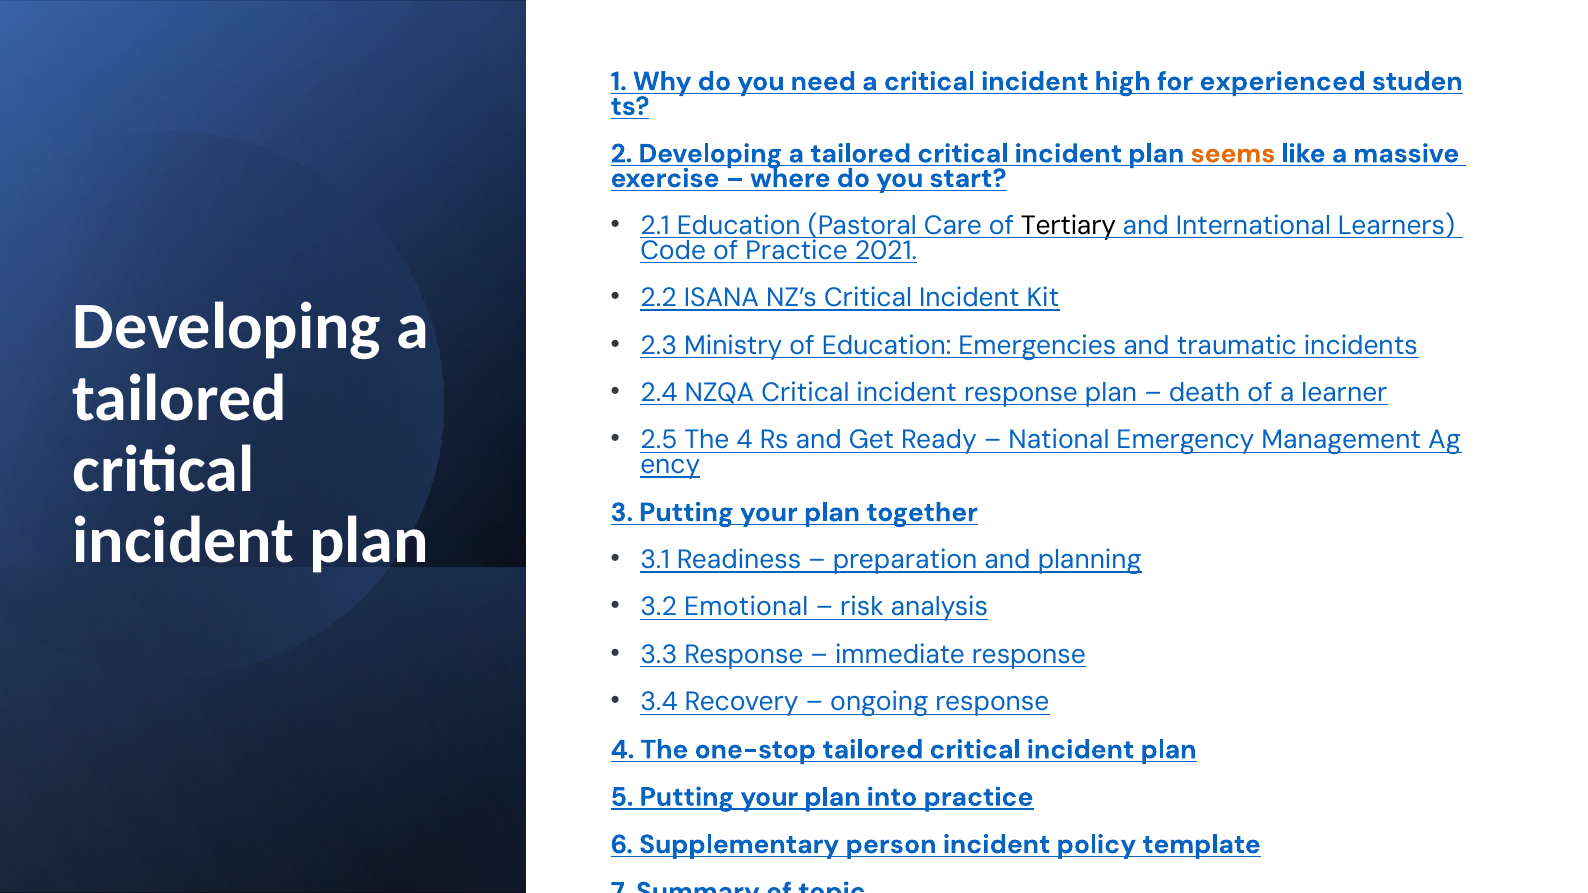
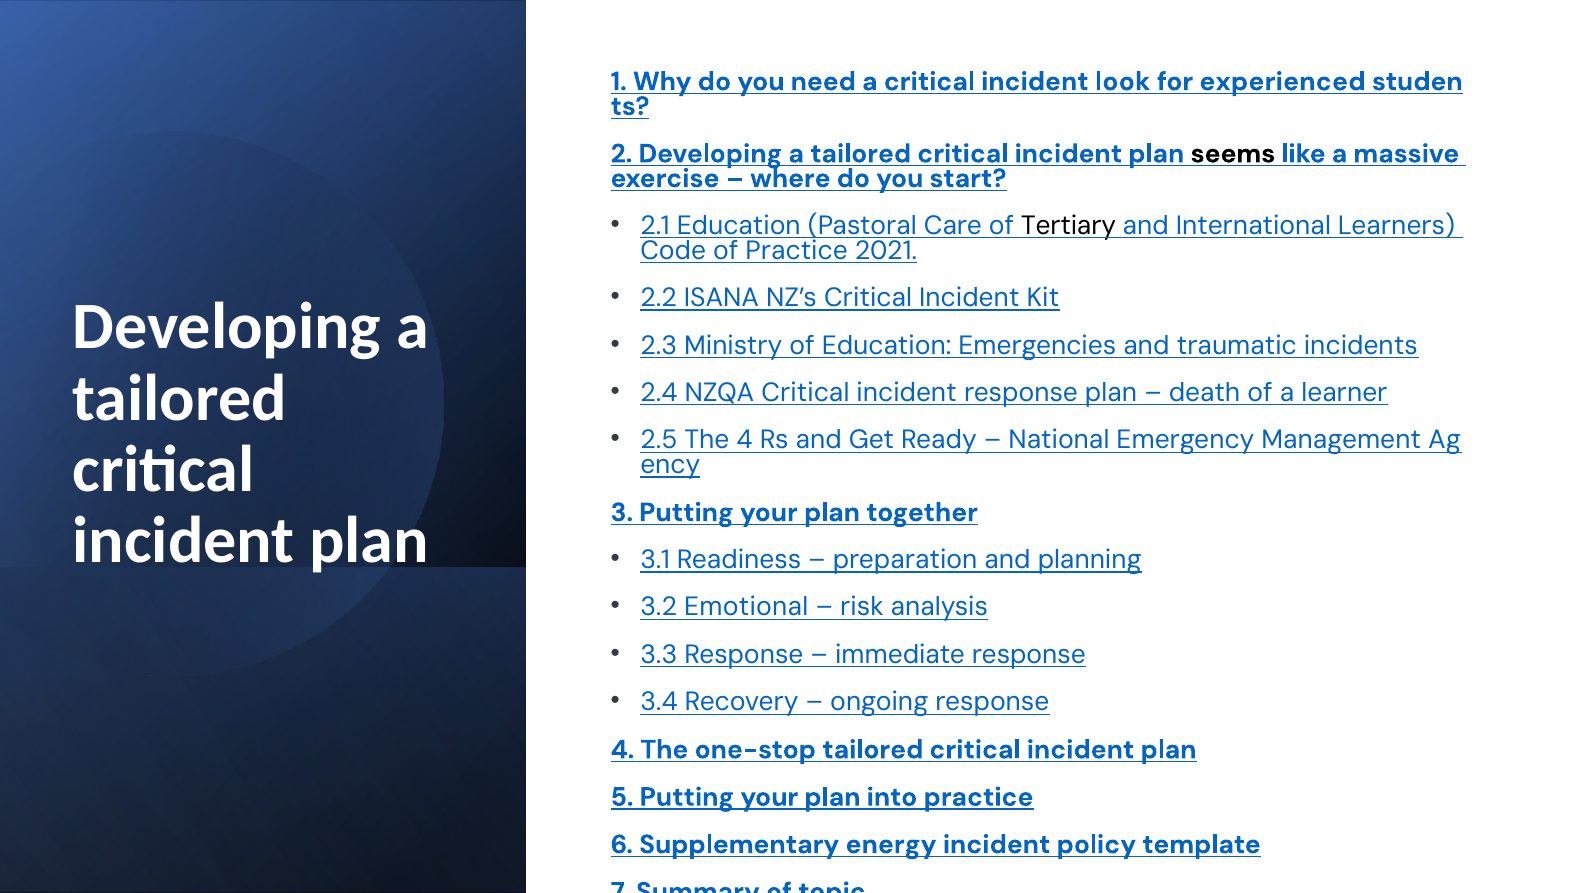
high: high -> look (1123, 81)
seems colour: orange -> black (1233, 154)
person: person -> energy (891, 845)
